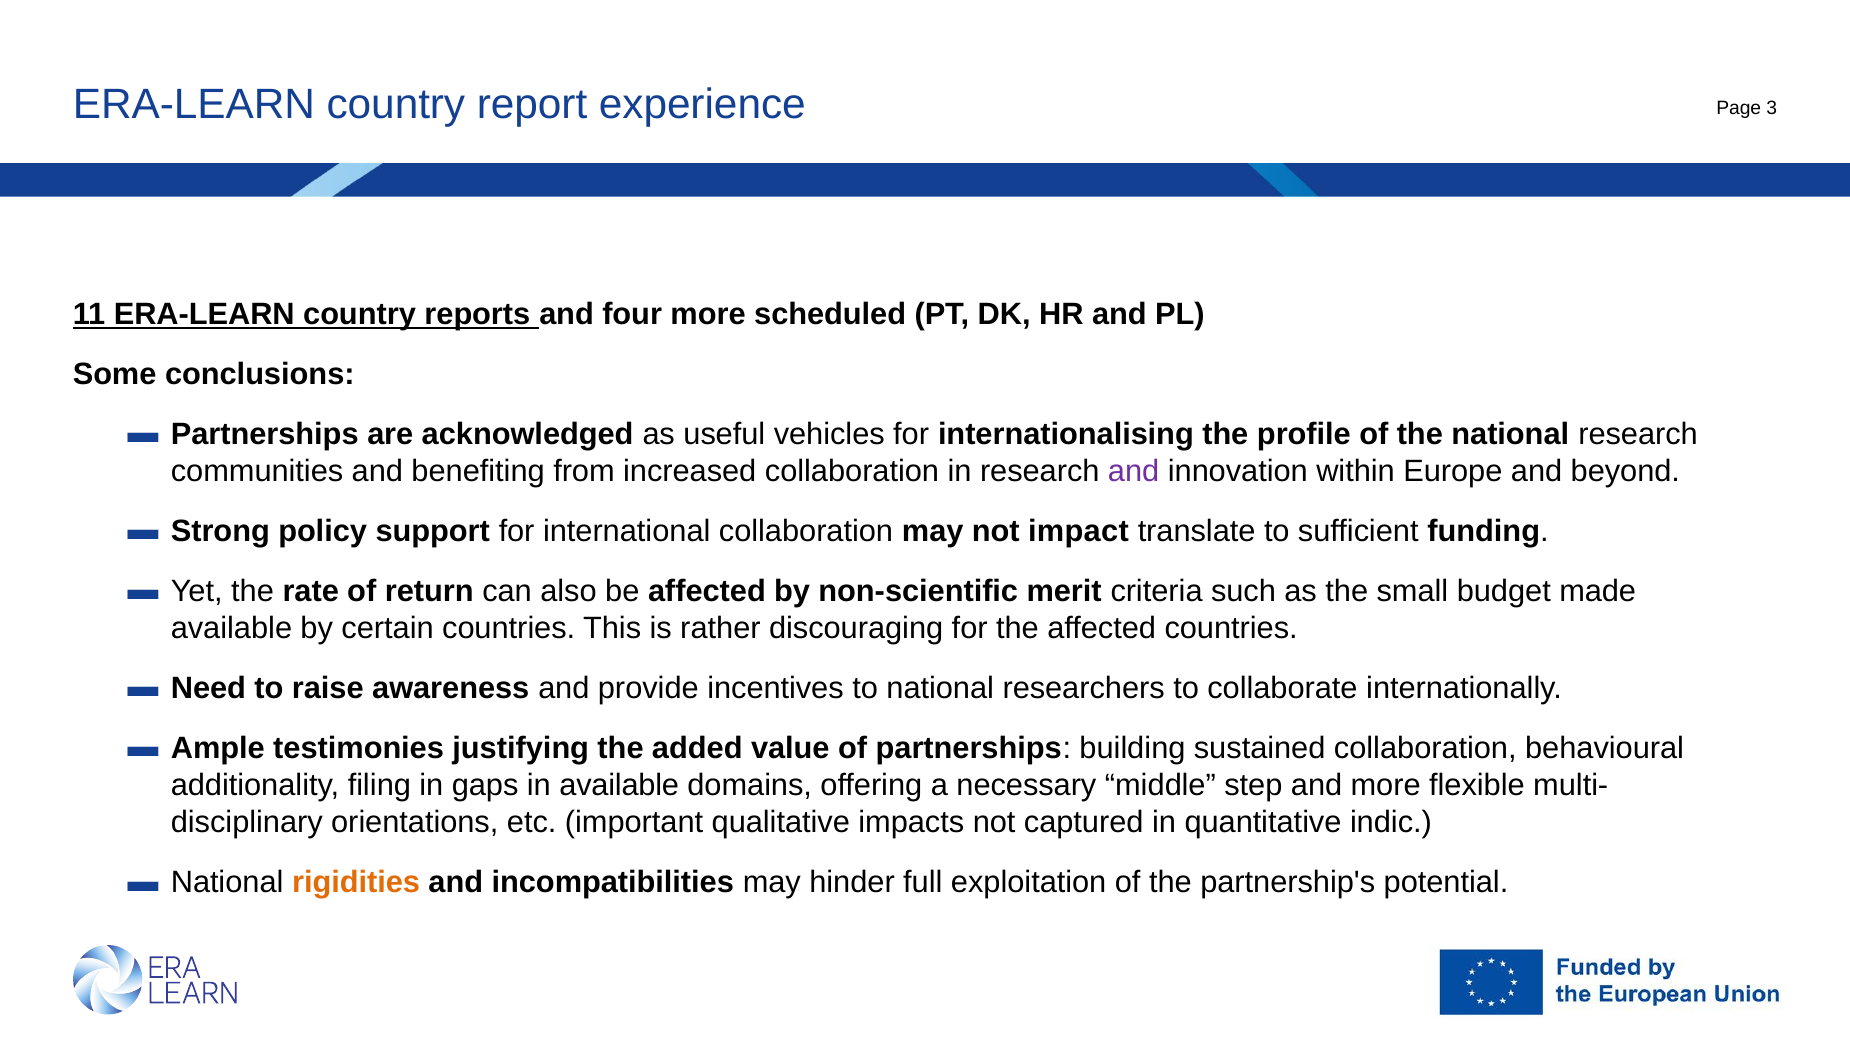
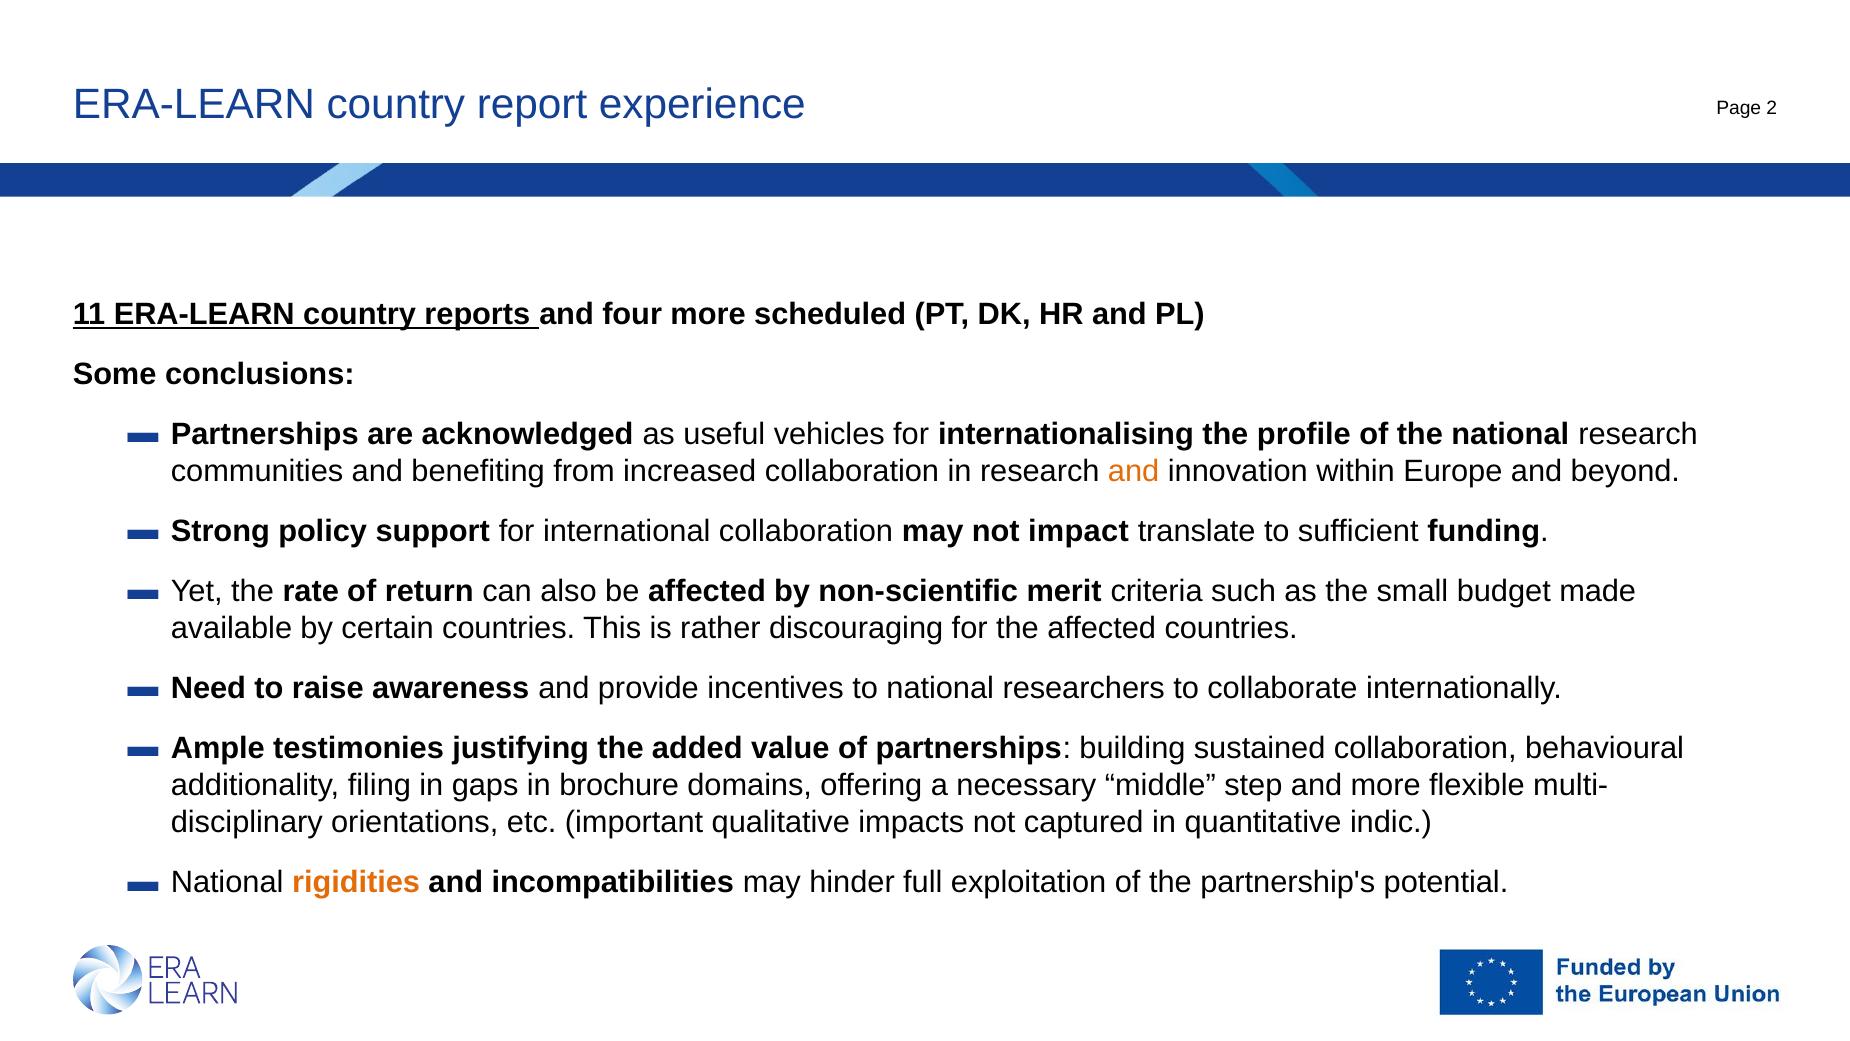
3: 3 -> 2 (1772, 108)
and colour: purple -> orange (1134, 471)
in available: available -> brochure (619, 785)
